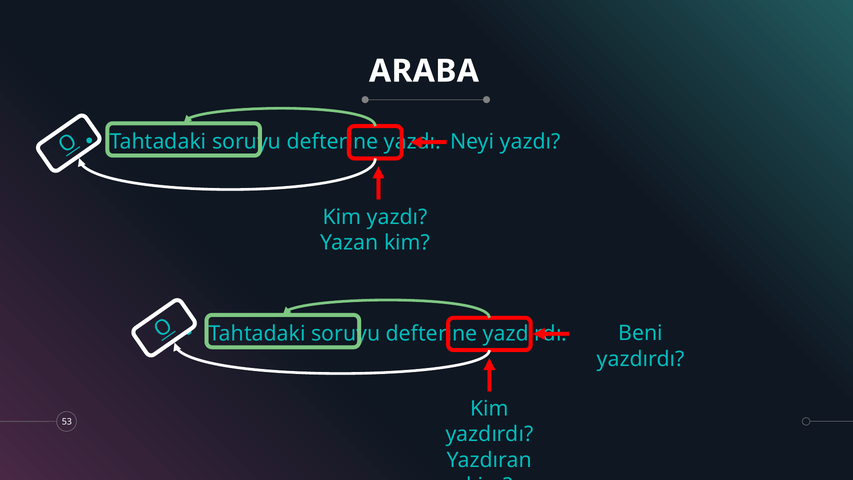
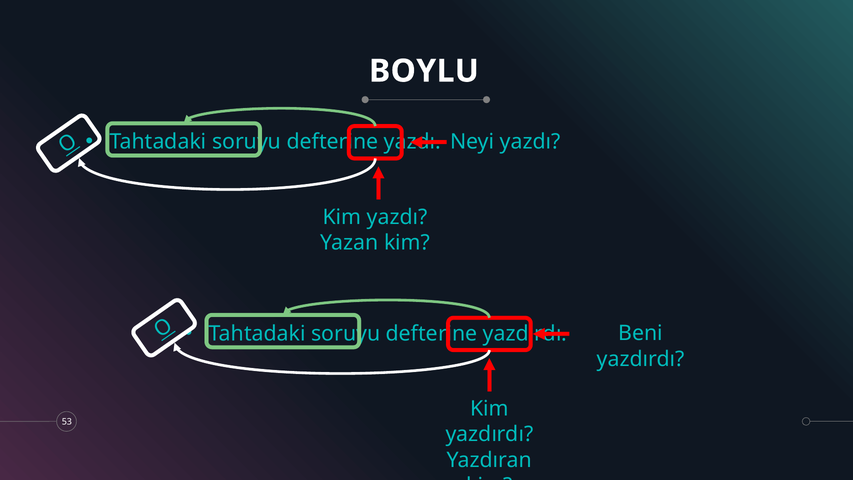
ARABA: ARABA -> BOYLU (424, 71)
